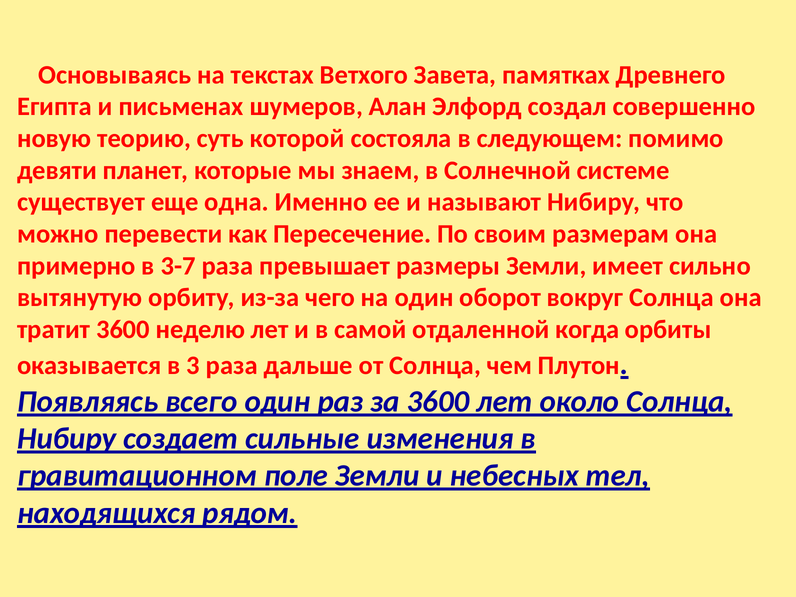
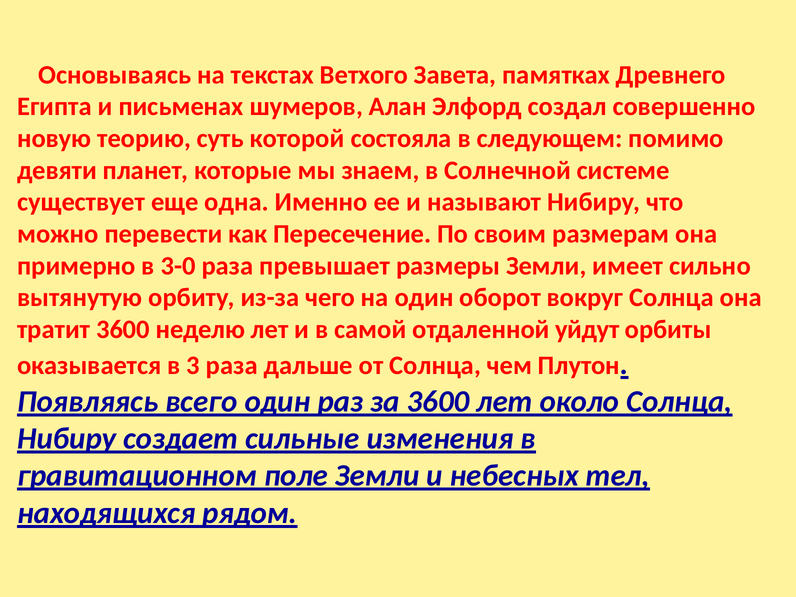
3-7: 3-7 -> 3-0 (178, 266)
когда: когда -> уйдут (587, 329)
